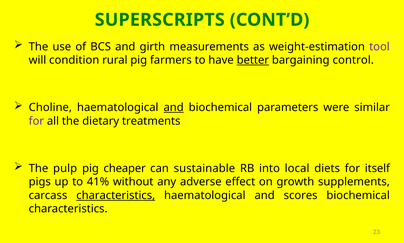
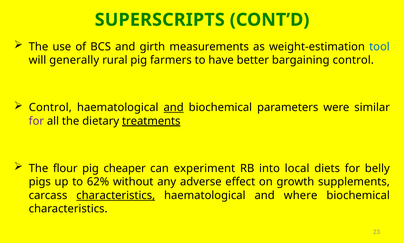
tool colour: purple -> blue (379, 47)
condition: condition -> generally (74, 60)
better underline: present -> none (253, 60)
Choline: Choline -> Control (50, 107)
treatments underline: none -> present (151, 121)
pulp: pulp -> flour (65, 168)
sustainable: sustainable -> experiment (204, 168)
itself: itself -> belly (377, 168)
41%: 41% -> 62% (98, 181)
scores: scores -> where (301, 195)
